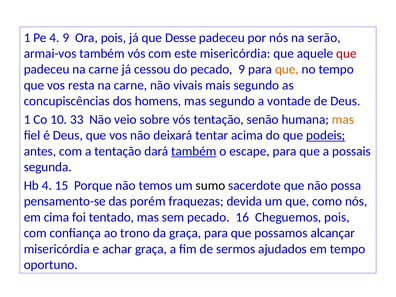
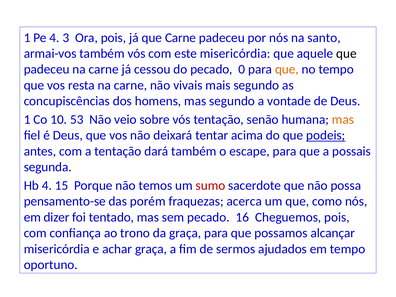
4 9: 9 -> 3 (66, 38)
que Desse: Desse -> Carne (181, 38)
serão: serão -> santo (324, 38)
que colour: red -> black (346, 54)
pecado 9: 9 -> 0 (242, 69)
33: 33 -> 53 (77, 120)
também underline: present -> none (194, 151)
sumo colour: black -> red (210, 186)
devida: devida -> acerca (244, 201)
cima: cima -> dizer (57, 217)
